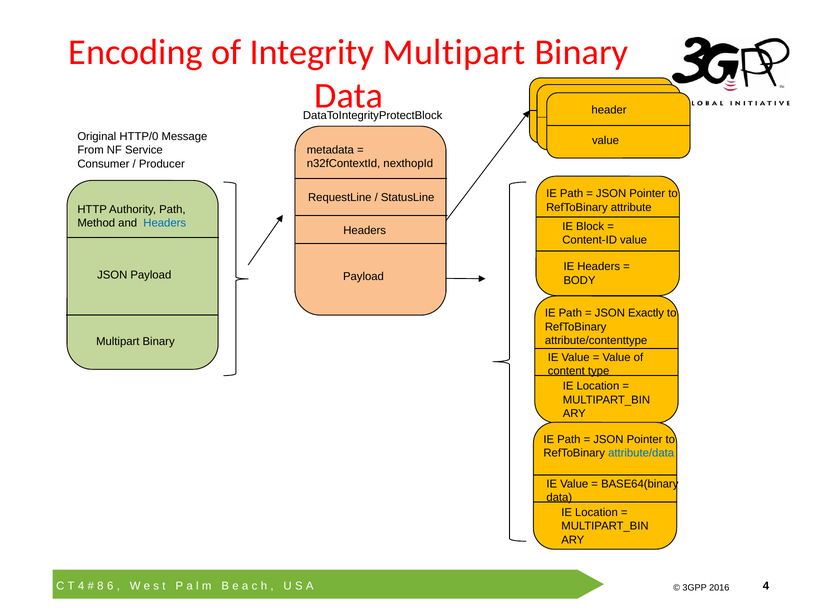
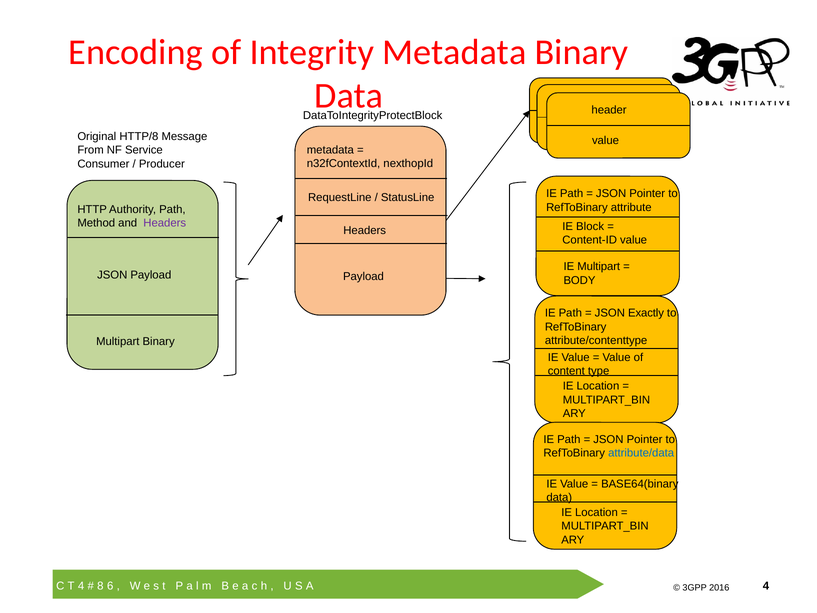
Integrity Multipart: Multipart -> Metadata (454, 52)
HTTP/0: HTTP/0 -> HTTP/8 (139, 136)
Headers colour: blue -> purple (165, 223)
IE Headers: Headers -> Multipart (599, 267)
